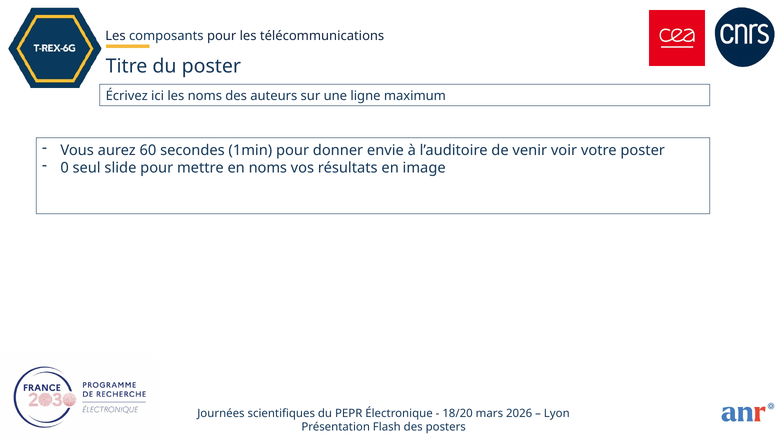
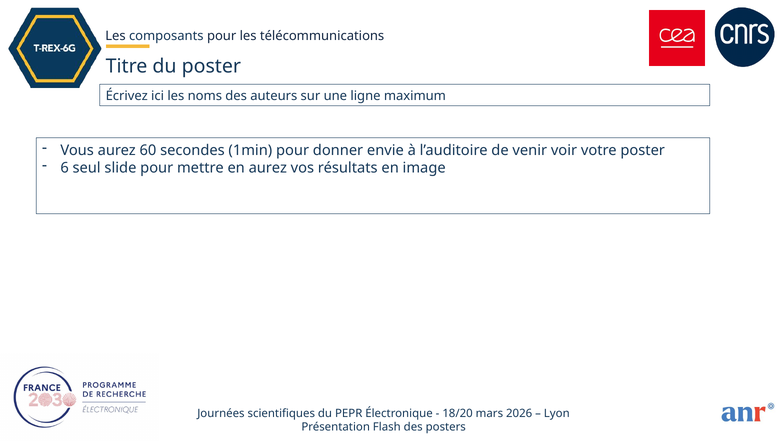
0: 0 -> 6 (65, 168)
en noms: noms -> aurez (268, 168)
